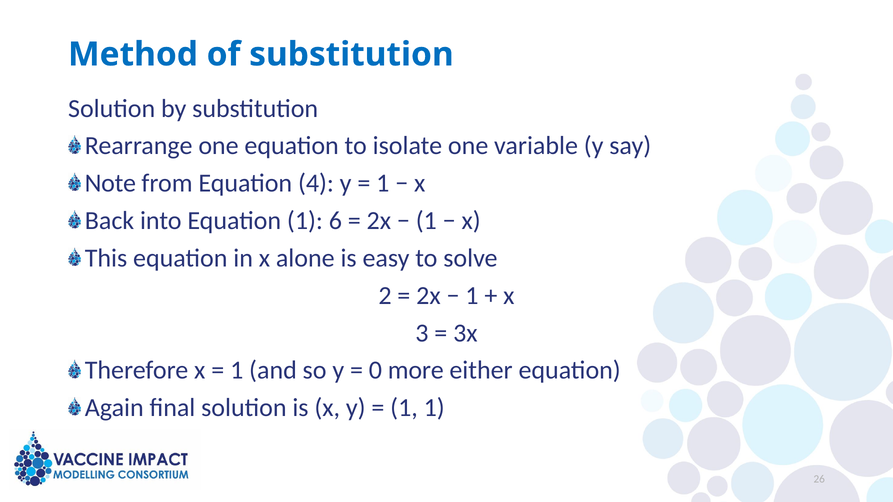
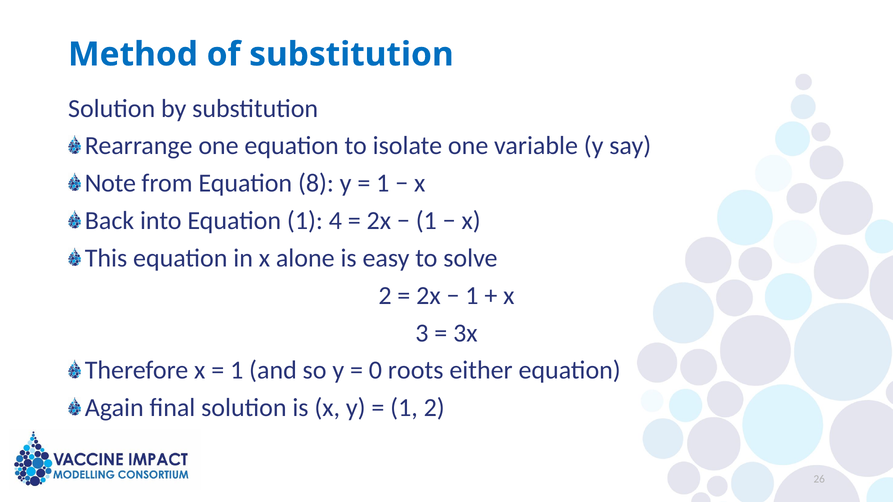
4: 4 -> 8 (316, 183)
6: 6 -> 4 (335, 221)
more: more -> roots (416, 371)
1 1: 1 -> 2 (434, 408)
